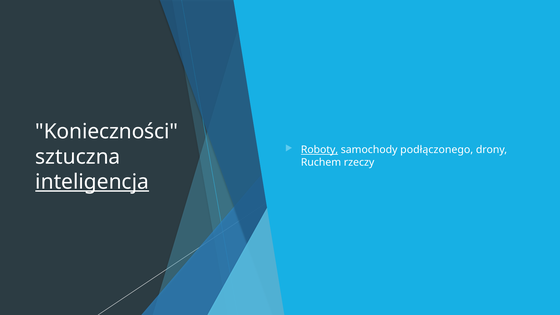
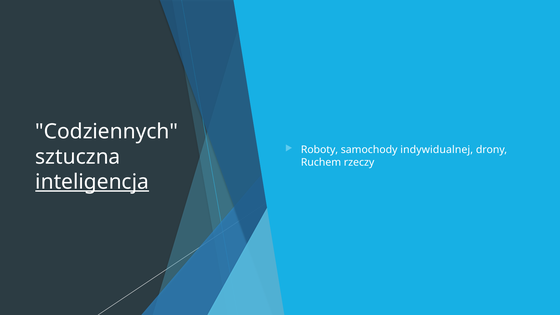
Konieczności: Konieczności -> Codziennych (107, 132)
Roboty underline: present -> none (319, 150)
podłączonego: podłączonego -> indywidualnej (437, 150)
